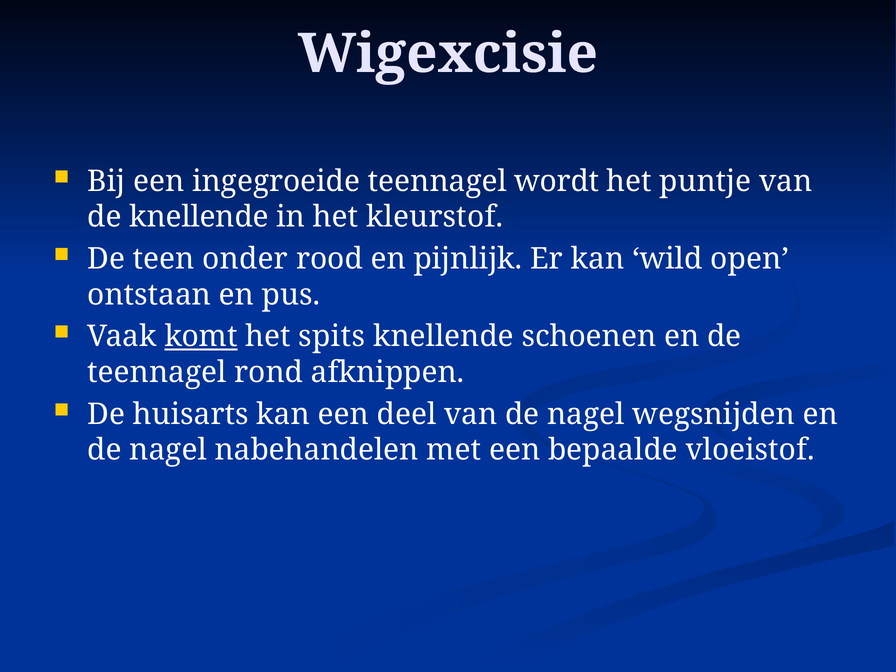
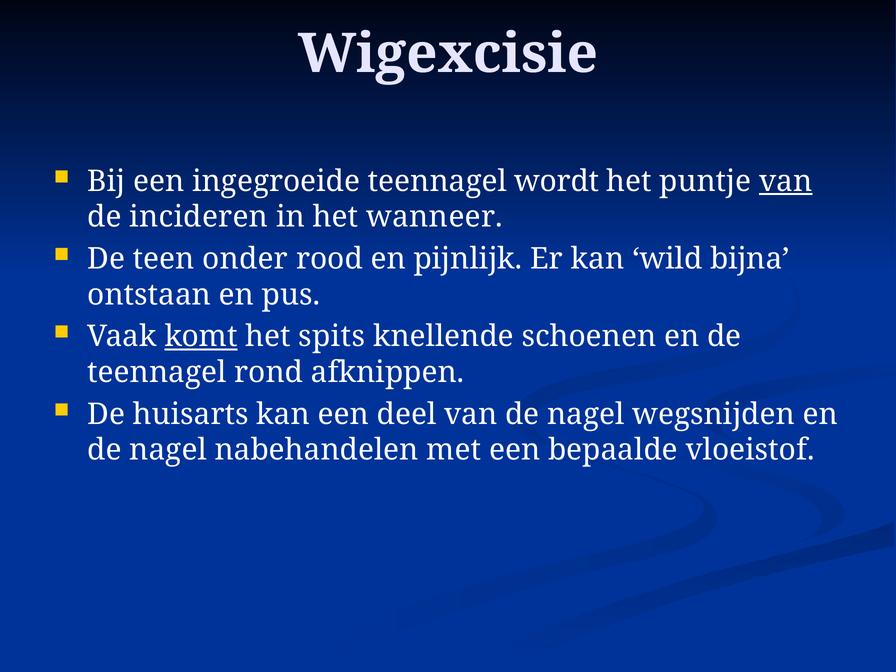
van underline: none -> present (786, 181)
de knellende: knellende -> incideren (199, 217)
kleurstof: kleurstof -> wanneer (435, 217)
open: open -> bijna (750, 259)
